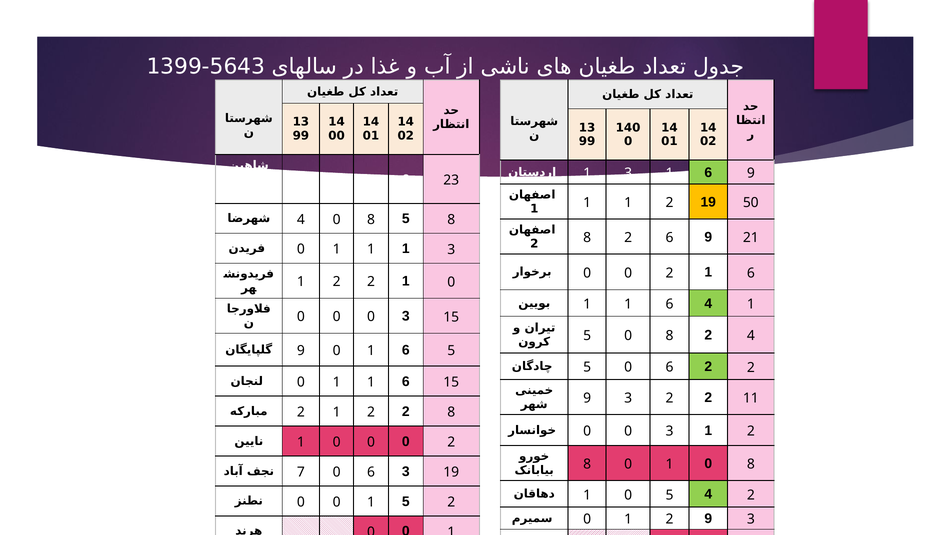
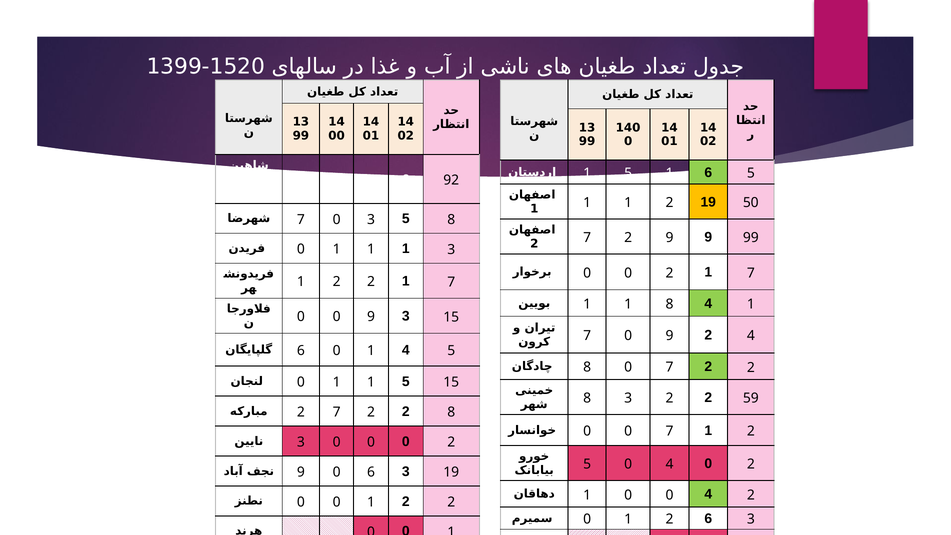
5643: 5643 -> 1520 (237, 67)
3: 3 -> 5 (628, 173)
1 6 9: 9 -> 5 (751, 173)
23: 23 -> 92 (451, 180)
4: 4 -> 7 (301, 219)
8: 8 -> 3 (371, 219)
8: 8 -> 7 (587, 238)
6: 6 -> 9 (670, 238)
9 21: 21 -> 99 (751, 238)
0 2 1 6: 6 -> 7 (751, 273)
2 2 1 0: 0 -> 7 (451, 282)
6: 6 -> 8 (670, 304)
0: 0 -> 9 (371, 317)
5: 5 -> 7 (587, 336)
8: 8 -> 9 (670, 336)
9: 9 -> 6 (301, 351)
0 1 6: 6 -> 4 (406, 350)
5: 5 -> 8 (587, 367)
6: 6 -> 7 (670, 367)
0 1 1 6: 6 -> 5 (406, 382)
9: 9 -> 8 (587, 398)
11: 11 -> 59 (751, 398)
1: 1 -> 7 (337, 412)
3: 3 -> 7 (670, 431)
1: 1 -> 3 (301, 442)
8: 8 -> 5 (587, 464)
1: 1 -> 4 (670, 464)
8: 8 -> 2 (751, 464)
7: 7 -> 9 (301, 472)
1 0 5: 5 -> 0 (670, 495)
0 0 1 5: 5 -> 2 (406, 501)
1 2 9: 9 -> 6 (708, 519)
